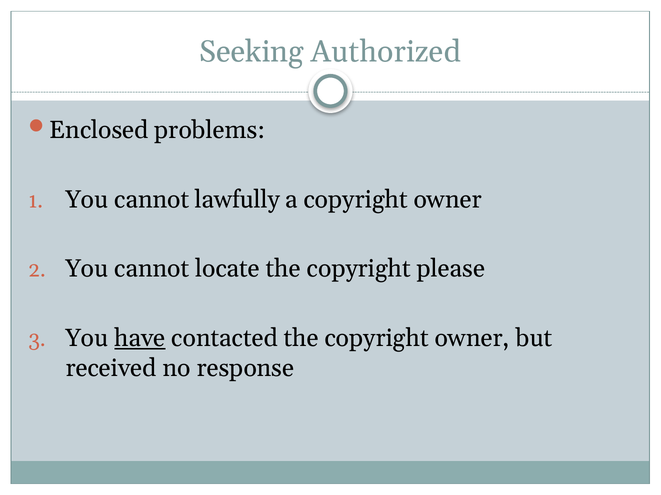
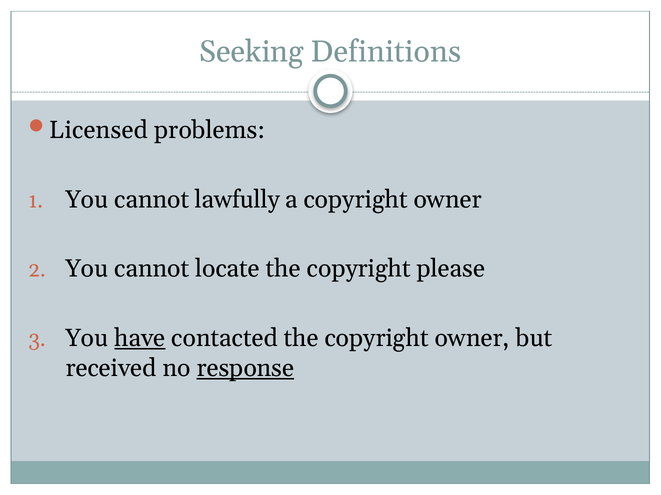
Authorized: Authorized -> Definitions (386, 52)
Enclosed: Enclosed -> Licensed (99, 130)
response underline: none -> present (245, 368)
